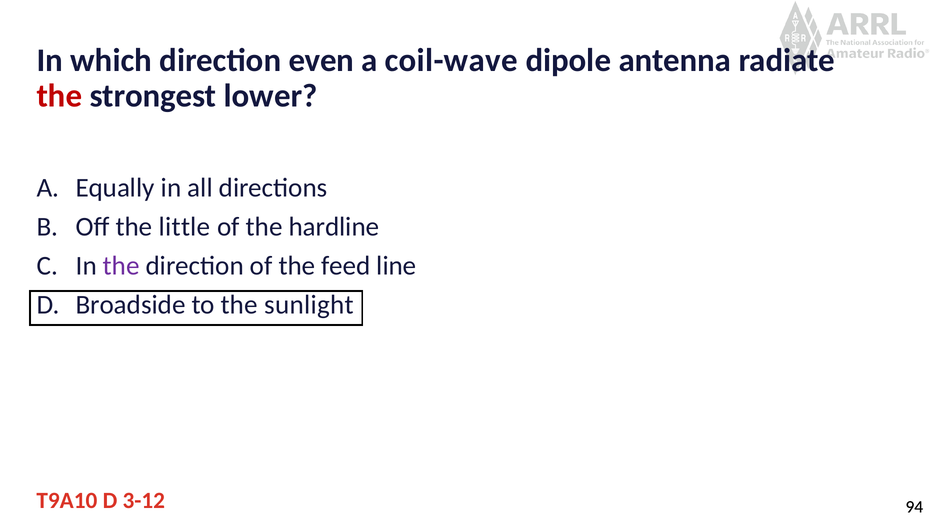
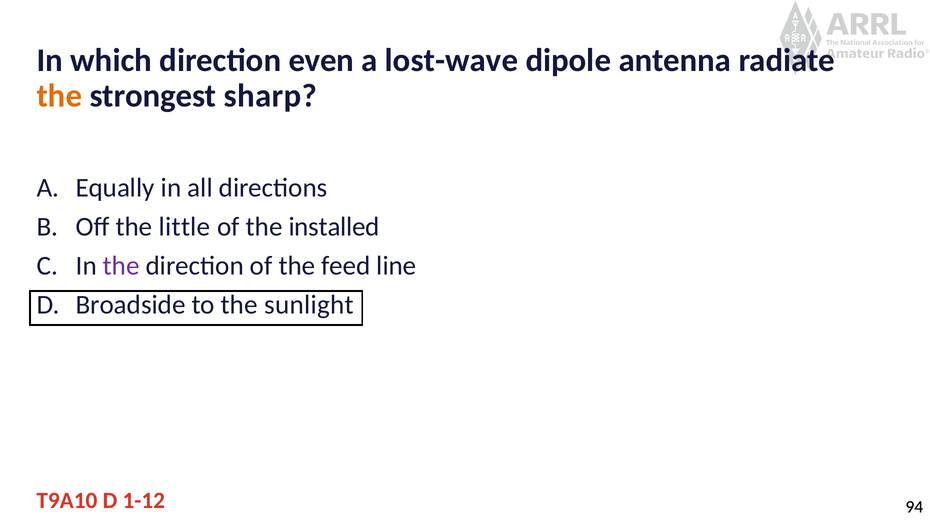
coil-wave: coil-wave -> lost-wave (451, 60)
the colour: red -> orange (59, 96)
lower: lower -> sharp (270, 96)
hardline: hardline -> installed (334, 227)
3-12: 3-12 -> 1-12 (144, 501)
